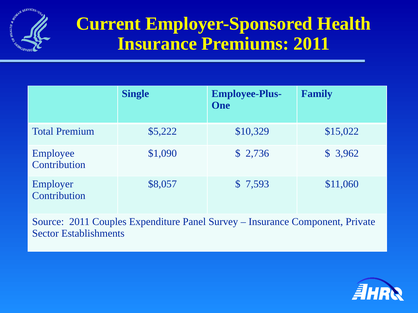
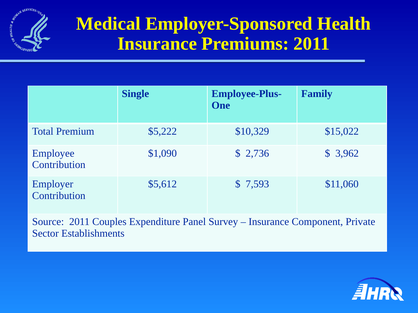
Current: Current -> Medical (108, 24)
$8,057: $8,057 -> $5,612 (162, 184)
